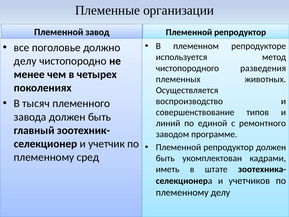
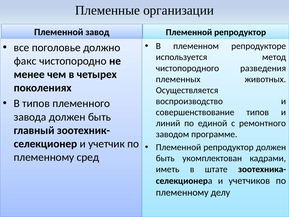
делу: делу -> факс (25, 61)
В тысяч: тысяч -> типов (36, 103)
